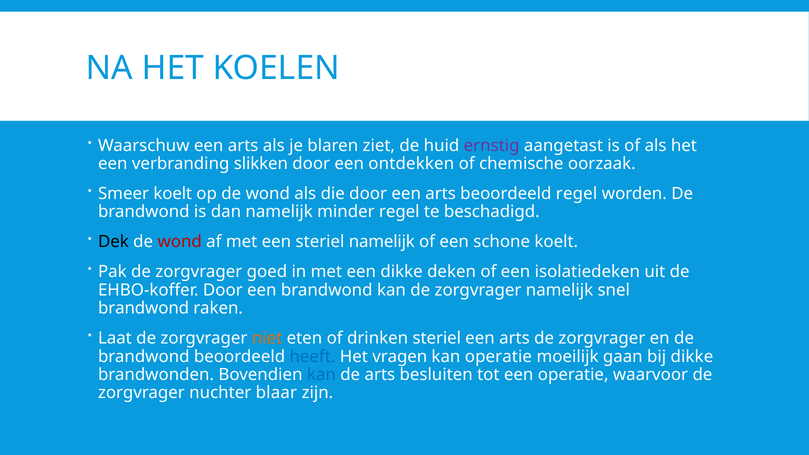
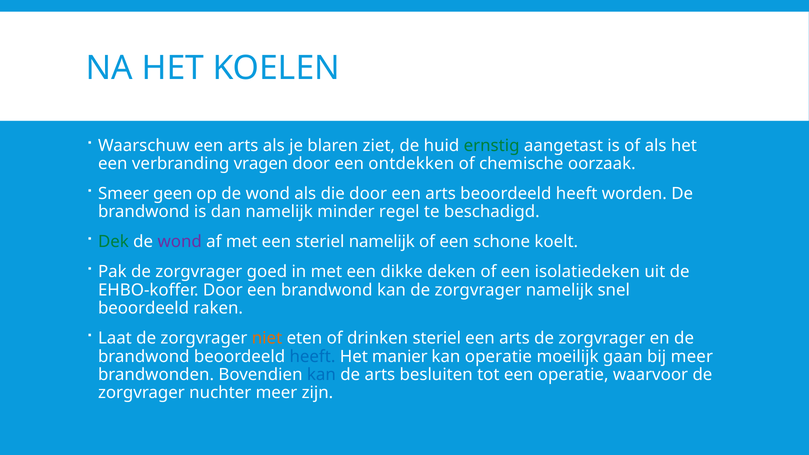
ernstig colour: purple -> green (492, 146)
slikken: slikken -> vragen (261, 164)
Smeer koelt: koelt -> geen (173, 194)
arts beoordeeld regel: regel -> heeft (577, 194)
Dek colour: black -> green (113, 242)
wond colour: red -> purple (180, 242)
brandwond: brandwond -> beoordeeld (144, 308)
vragen: vragen -> manier (400, 357)
bij dikke: dikke -> meer (692, 357)
nuchter blaar: blaar -> meer (276, 393)
